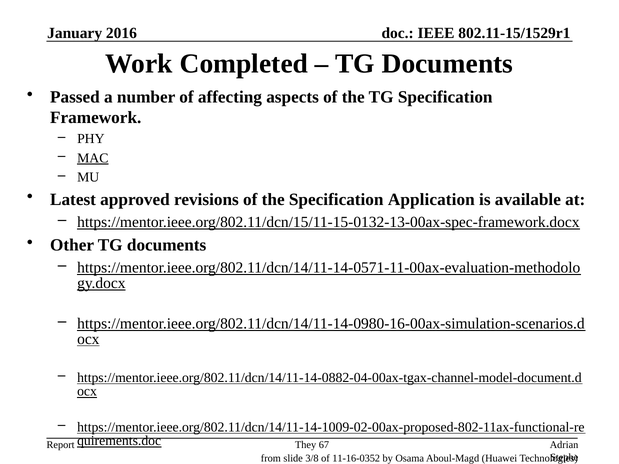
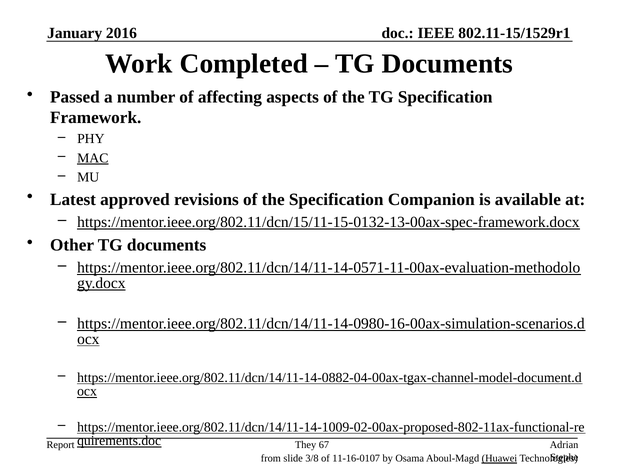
Application: Application -> Companion (431, 200)
11-16-0352: 11-16-0352 -> 11-16-0107 (356, 459)
Huawei underline: none -> present (499, 459)
